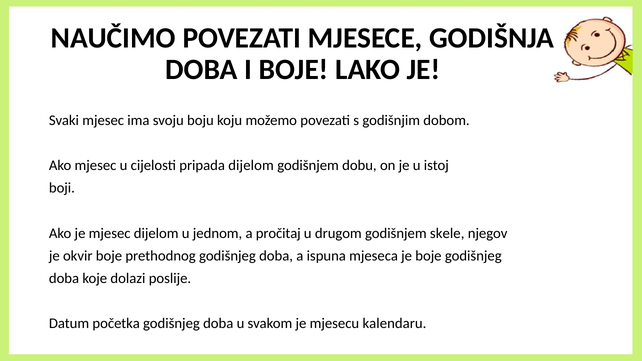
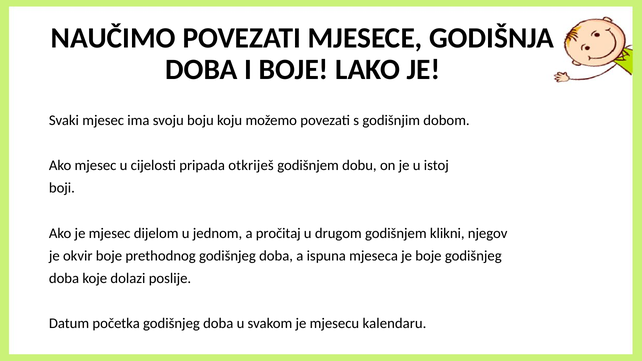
pripada dijelom: dijelom -> otkriješ (251, 166)
skele: skele -> klikni (447, 233)
